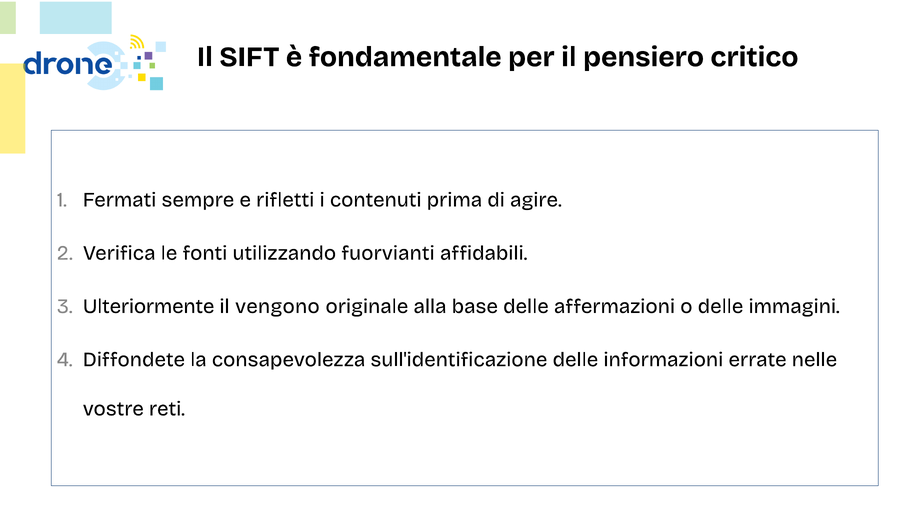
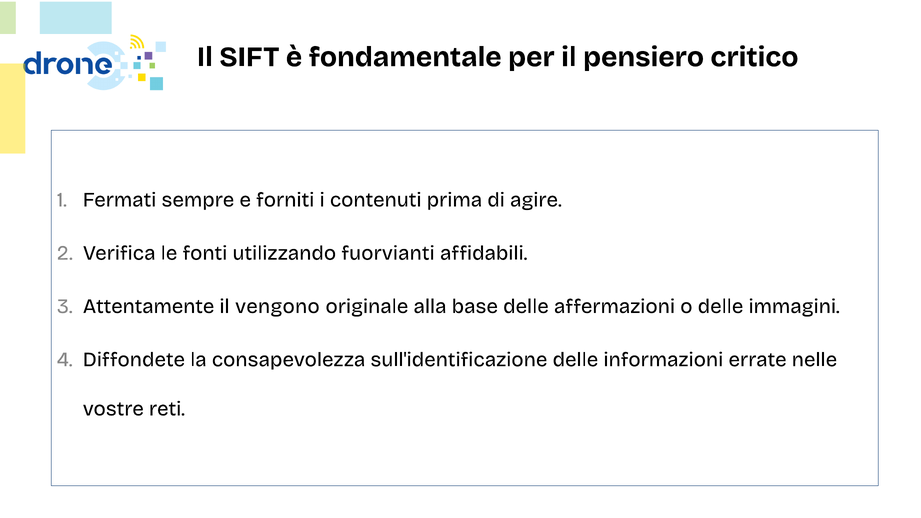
rifletti: rifletti -> forniti (285, 200)
Ulteriormente: Ulteriormente -> Attentamente (149, 306)
